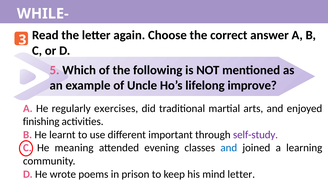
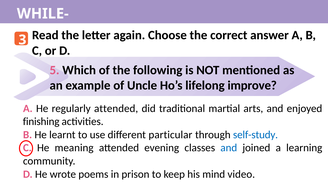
regularly exercises: exercises -> attended (116, 108)
important: important -> particular (170, 134)
self-study colour: purple -> blue (256, 134)
mind letter: letter -> video (241, 174)
